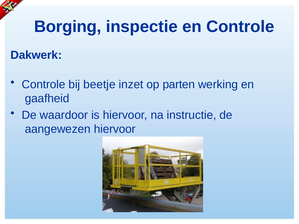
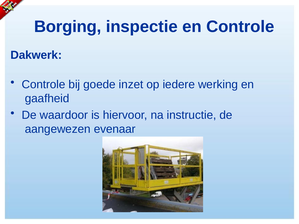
beetje: beetje -> goede (99, 85)
parten: parten -> iedere (179, 85)
aangewezen hiervoor: hiervoor -> evenaar (115, 129)
